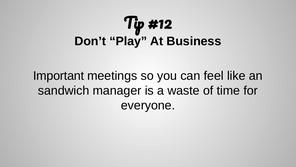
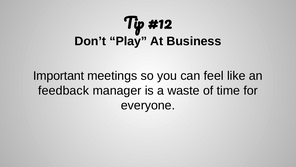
sandwich: sandwich -> feedback (64, 90)
